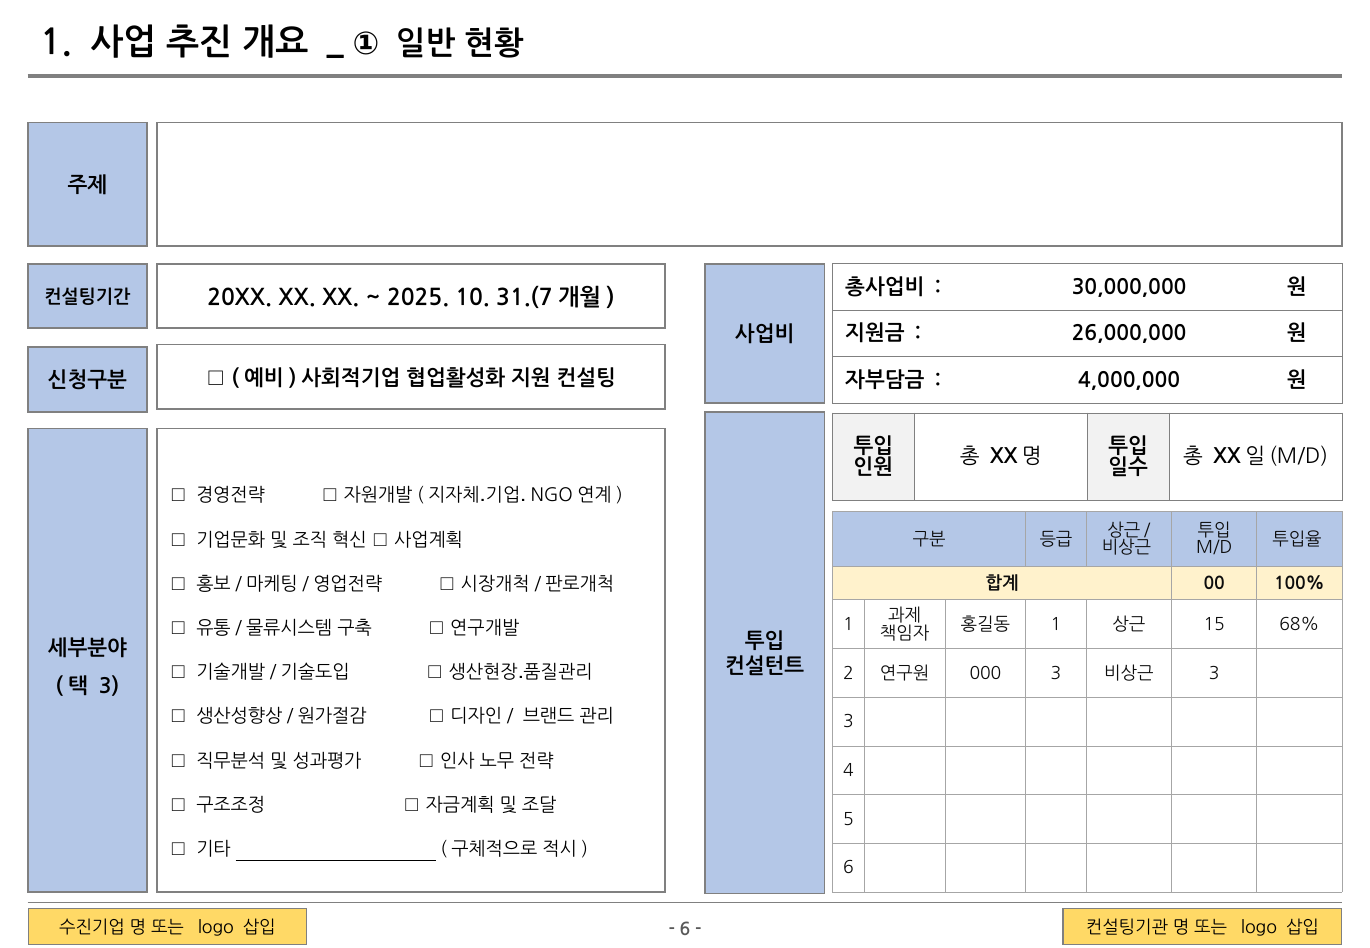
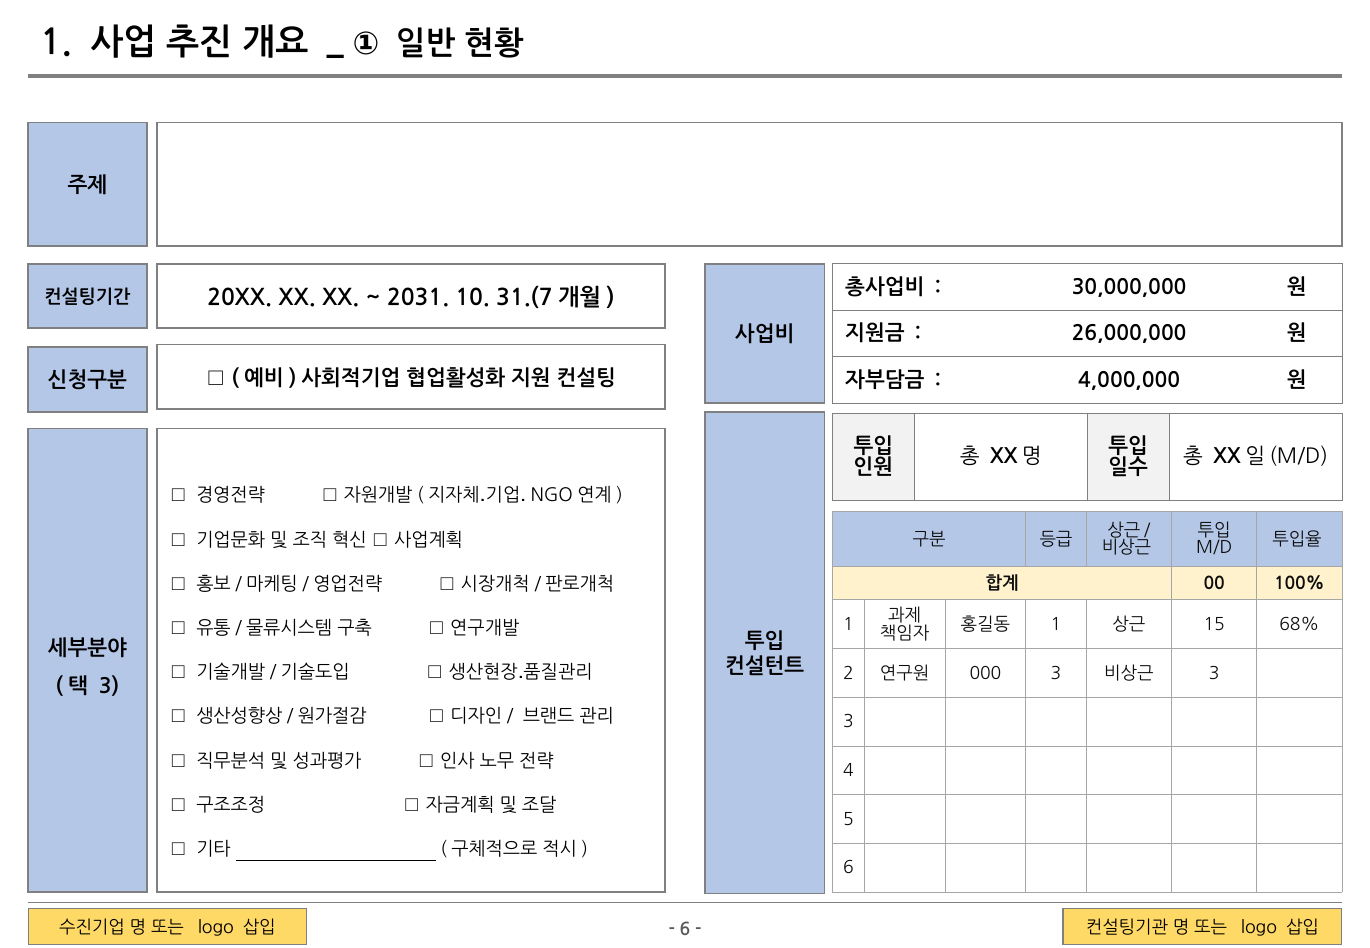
2025: 2025 -> 2031 (418, 298)
